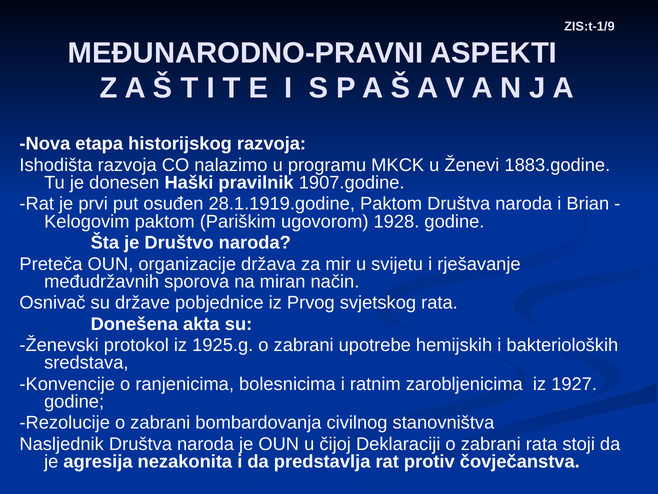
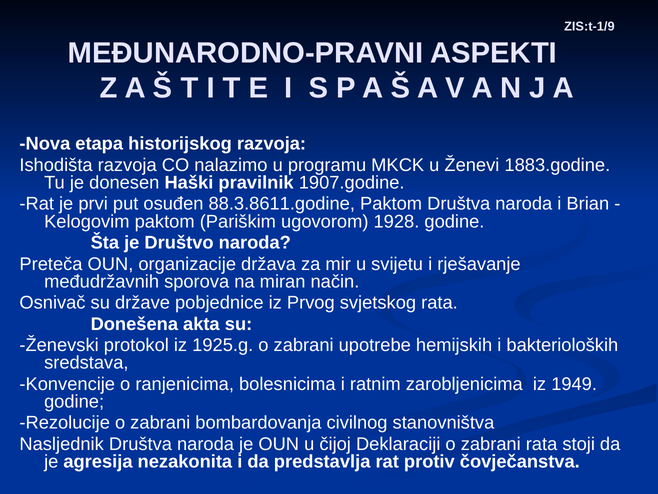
28.1.1919.godine: 28.1.1919.godine -> 88.3.8611.godine (282, 204)
1927: 1927 -> 1949 (574, 384)
